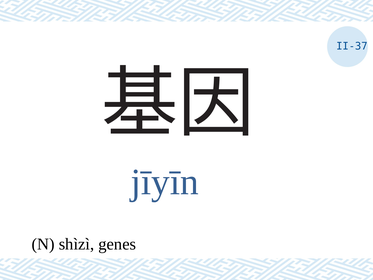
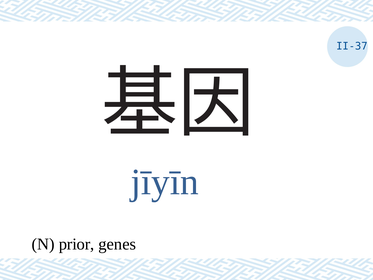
shìzì: shìzì -> prior (77, 244)
